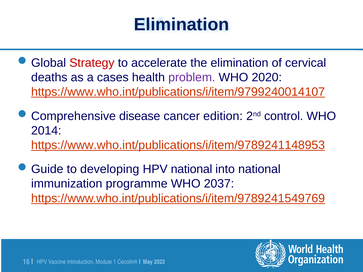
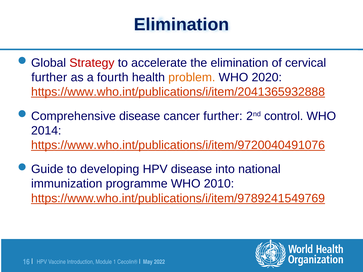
deaths: deaths -> further (49, 77)
cases: cases -> fourth (113, 77)
problem colour: purple -> orange (192, 77)
https://www.who.int/publications/i/item/9799240014107: https://www.who.int/publications/i/item/9799240014107 -> https://www.who.int/publications/i/item/2041365932888 (178, 92)
cancer edition: edition -> further (223, 116)
https://www.who.int/publications/i/item/9789241148953: https://www.who.int/publications/i/item/9789241148953 -> https://www.who.int/publications/i/item/9720040491076 (178, 145)
HPV national: national -> disease (192, 169)
2037: 2037 -> 2010 (219, 184)
